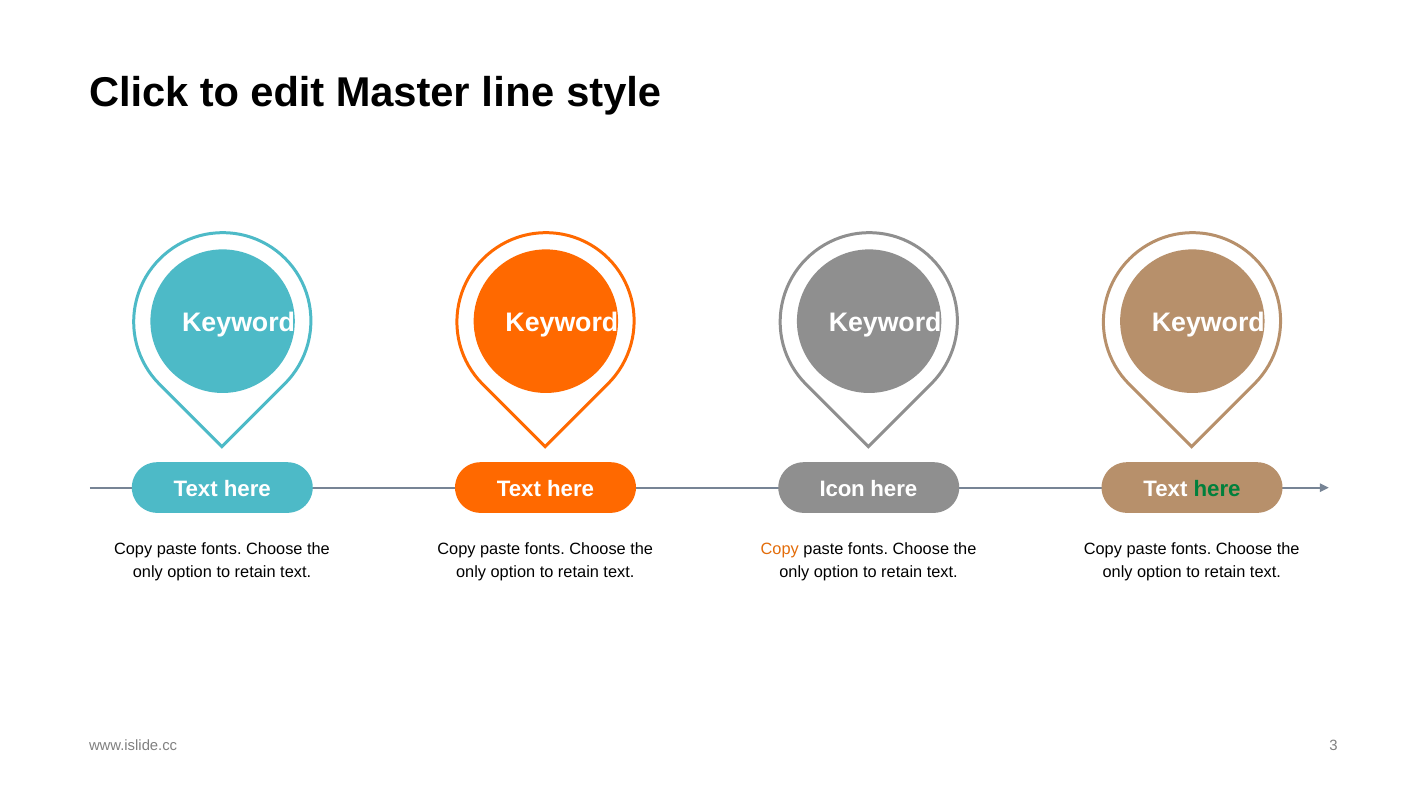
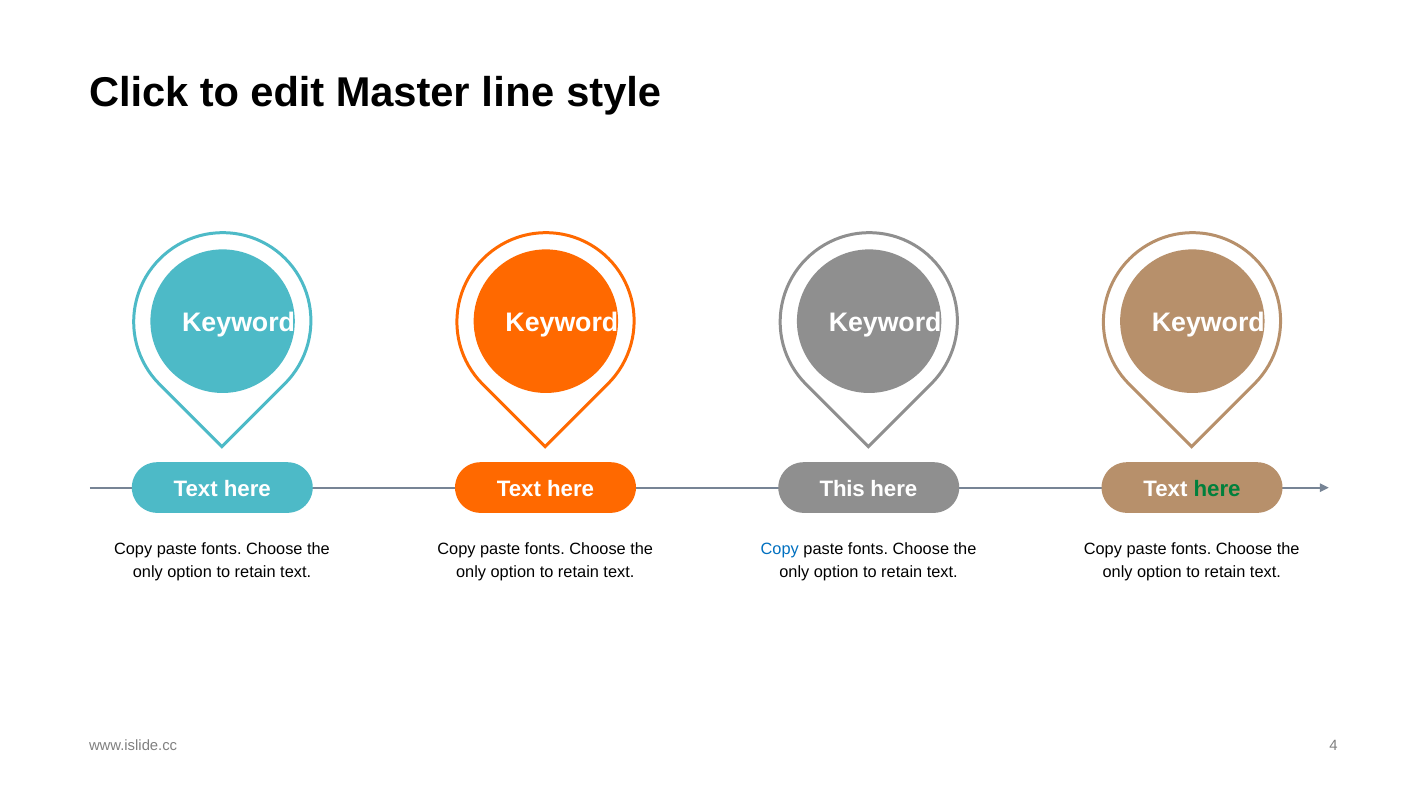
Icon: Icon -> This (842, 489)
Copy colour: orange -> blue (780, 548)
3: 3 -> 4 (1334, 745)
